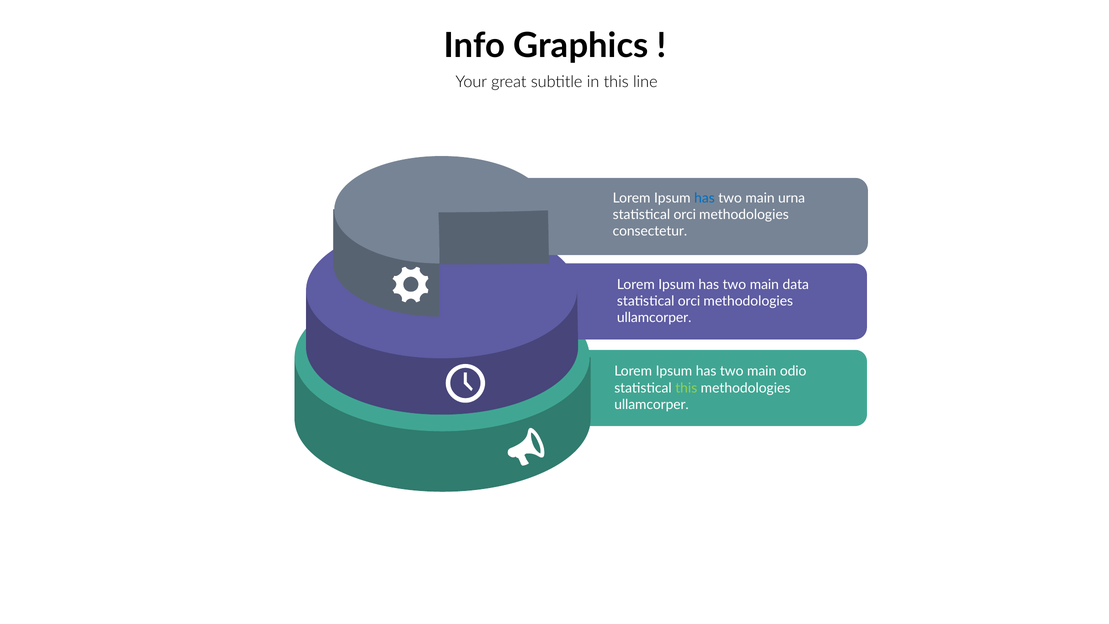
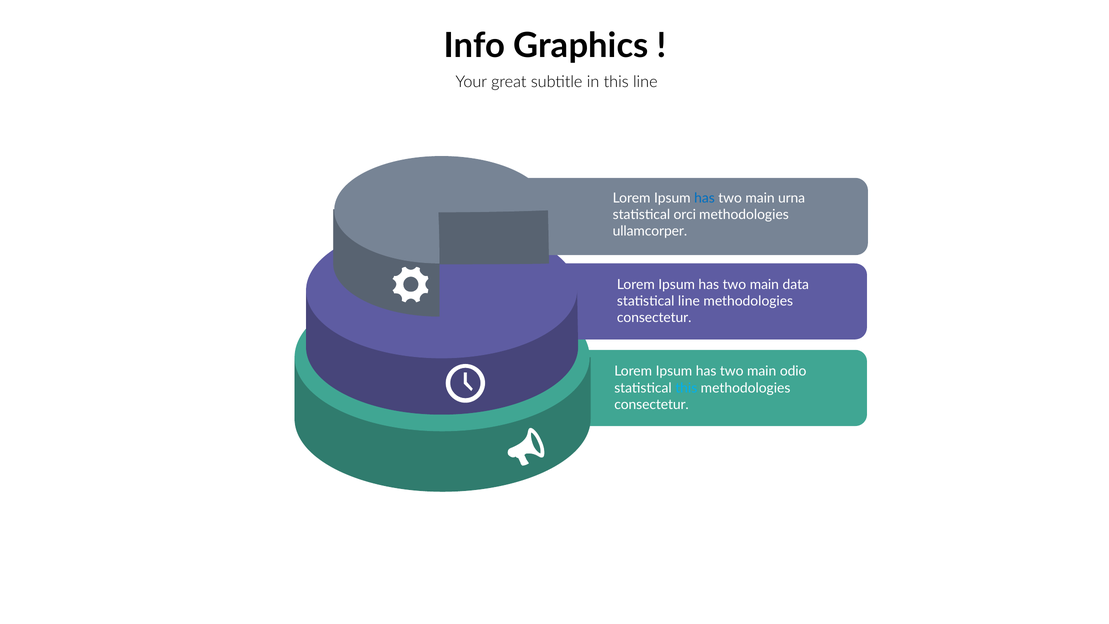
consectetur: consectetur -> ullamcorper (650, 231)
orci: orci -> line (689, 301)
ullamcorper: ullamcorper -> consectetur (654, 318)
this colour: light green -> light blue (686, 388)
ullamcorper: ullamcorper -> consectetur (652, 404)
